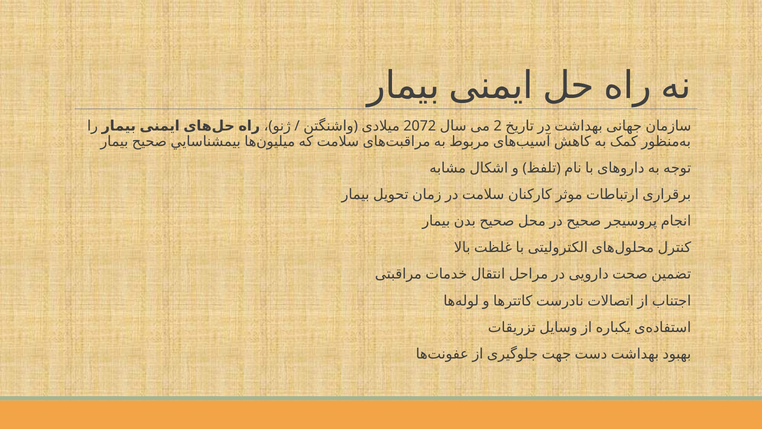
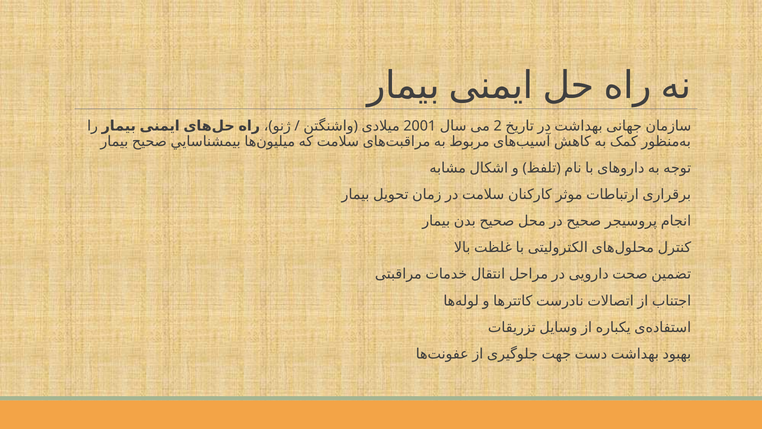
2072: 2072 -> 2001 (420, 126)
